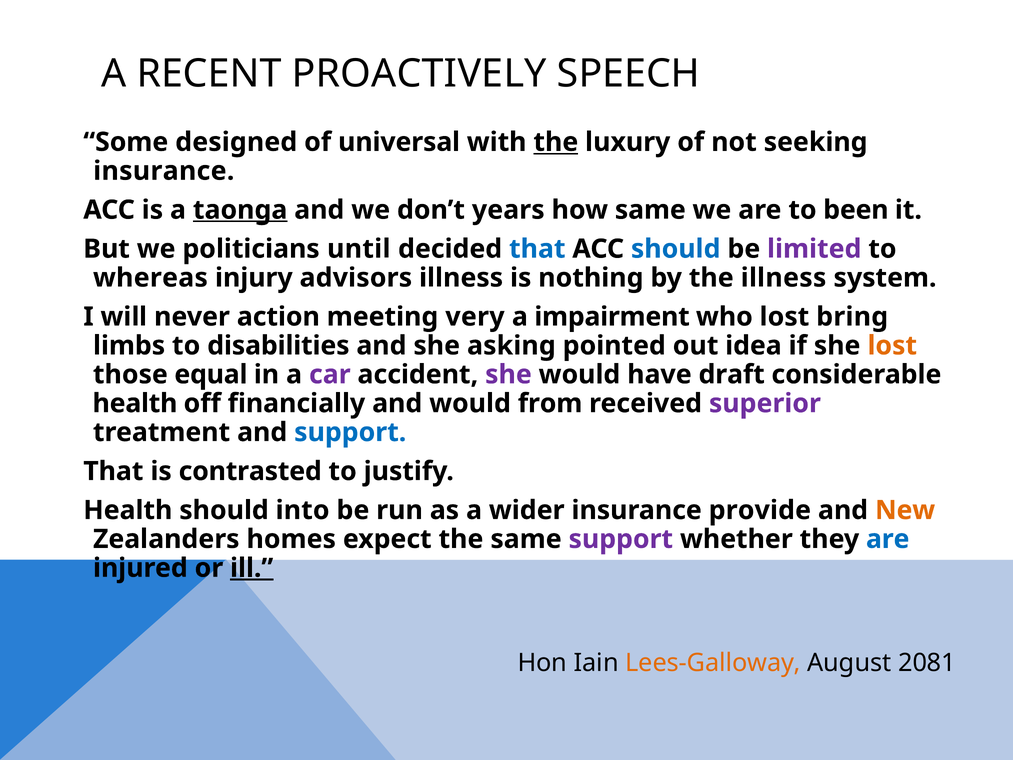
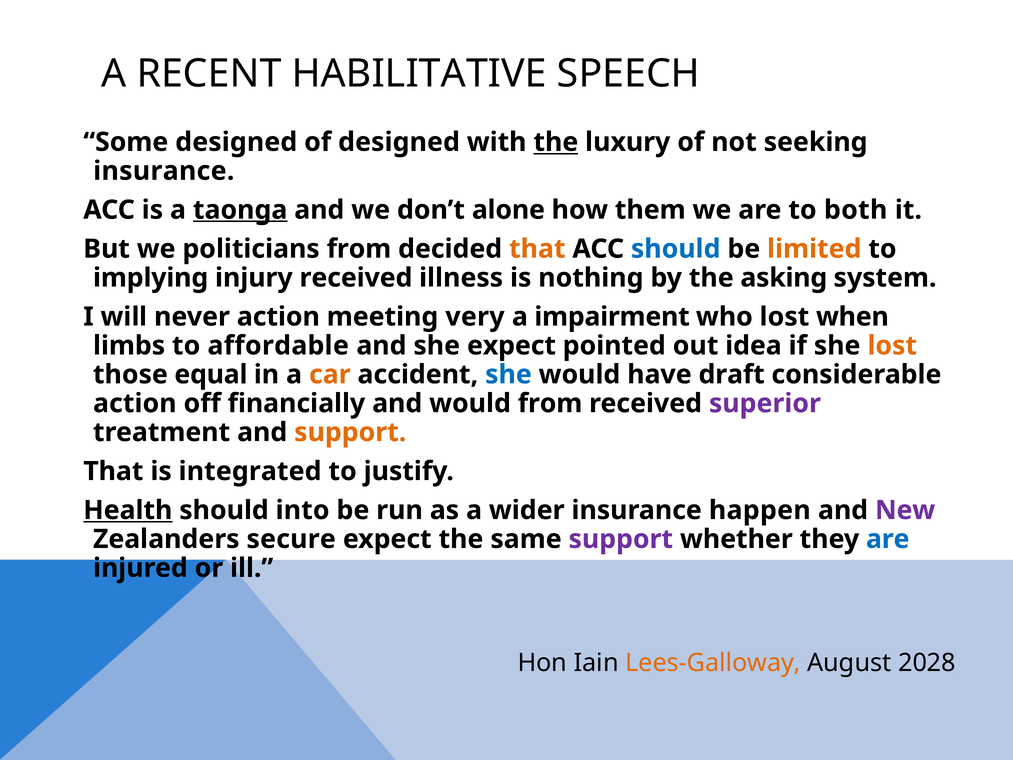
PROACTIVELY: PROACTIVELY -> HABILITATIVE (419, 74)
of universal: universal -> designed (399, 142)
years: years -> alone (508, 210)
how same: same -> them (650, 210)
been: been -> both (856, 210)
politicians until: until -> from (359, 249)
that colour: blue -> orange (537, 249)
limited colour: purple -> orange (814, 249)
whereas: whereas -> implying (151, 278)
injury advisors: advisors -> received (356, 278)
the illness: illness -> asking (784, 278)
bring: bring -> when (852, 317)
disabilities: disabilities -> affordable (278, 346)
she asking: asking -> expect (511, 346)
car colour: purple -> orange (330, 374)
she colour: purple -> blue (508, 374)
health: health -> action (135, 403)
support colour: blue -> orange (350, 432)
contrasted: contrasted -> integrated (250, 471)
Health underline: none -> present (128, 510)
provide: provide -> happen (760, 510)
New colour: orange -> purple (905, 510)
homes: homes -> secure (291, 539)
ill underline: present -> none (252, 568)
2081: 2081 -> 2028 (927, 663)
